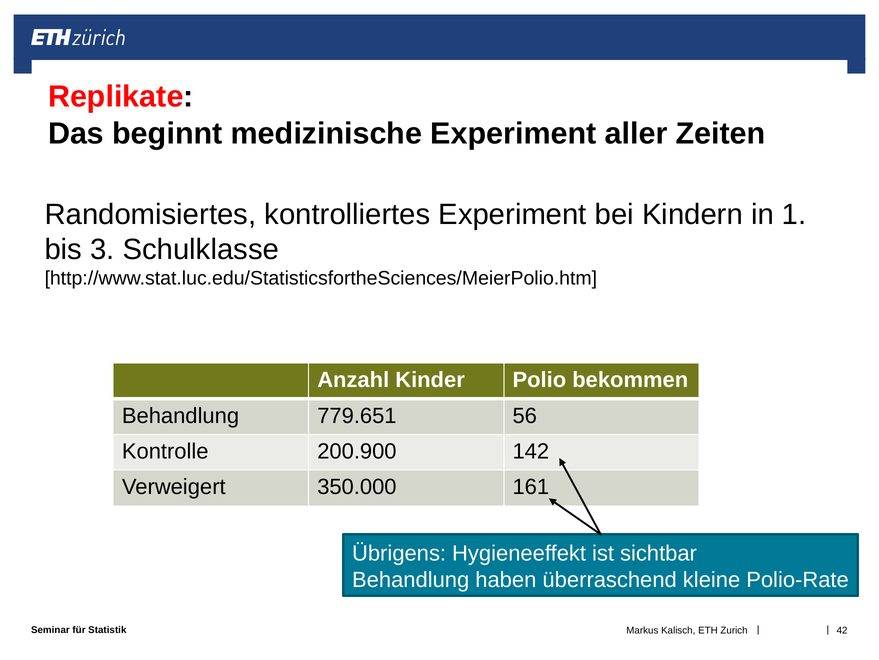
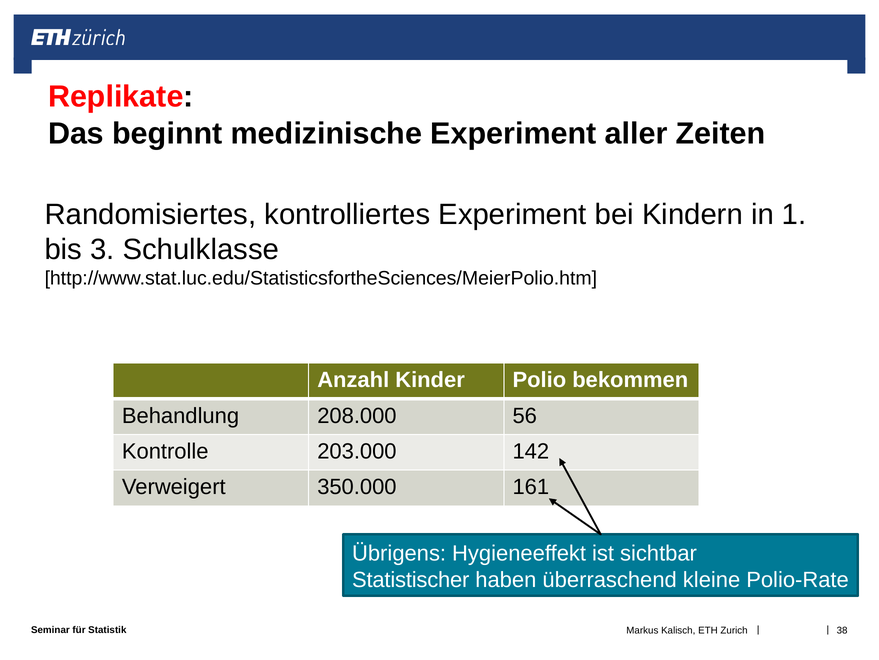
779.651: 779.651 -> 208.000 (357, 415)
200.900: 200.900 -> 203.000 (357, 451)
Behandlung: Behandlung -> Statistischer (411, 579)
42: 42 -> 38 (842, 630)
